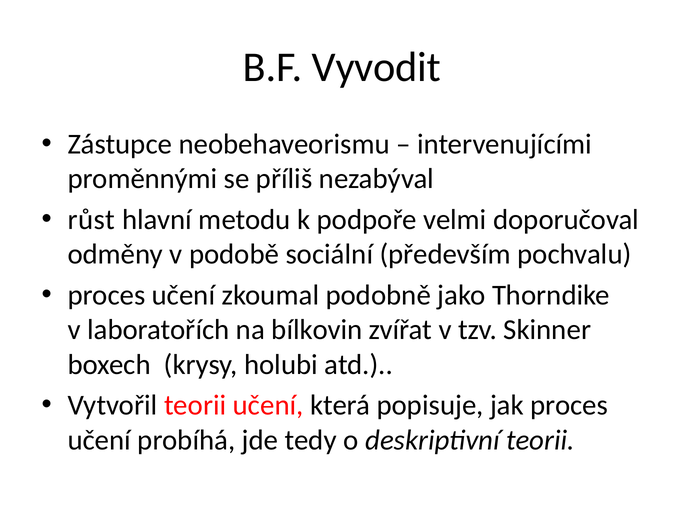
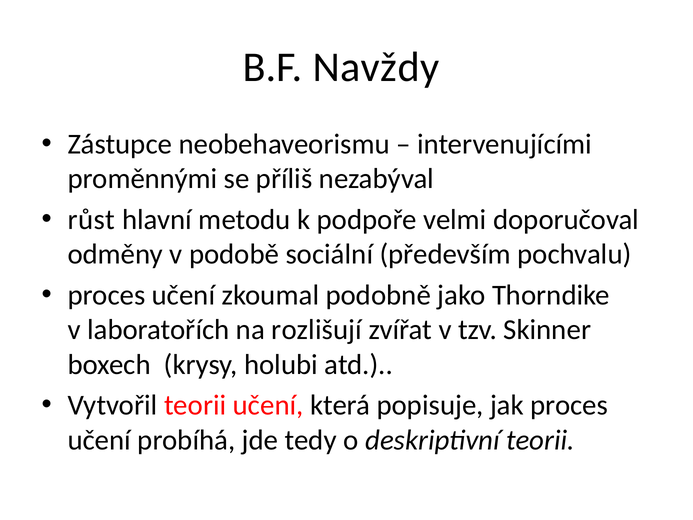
Vyvodit: Vyvodit -> Navždy (376, 67)
bílkovin: bílkovin -> rozlišují (317, 330)
